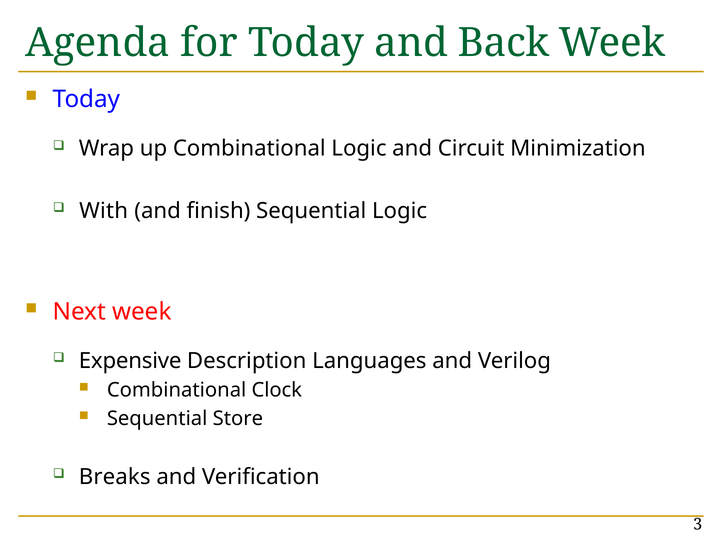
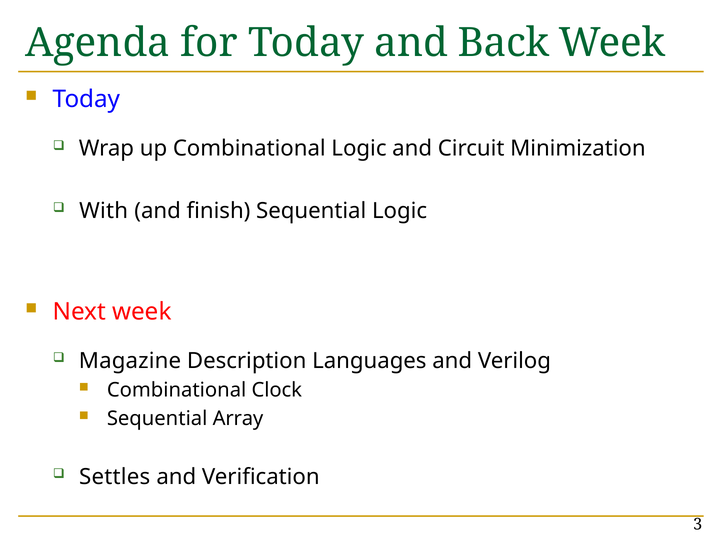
Expensive: Expensive -> Magazine (130, 361)
Store: Store -> Array (238, 418)
Breaks: Breaks -> Settles (115, 477)
